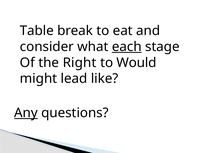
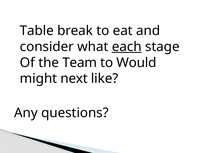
Right: Right -> Team (80, 63)
lead: lead -> next (74, 79)
Any underline: present -> none (26, 113)
